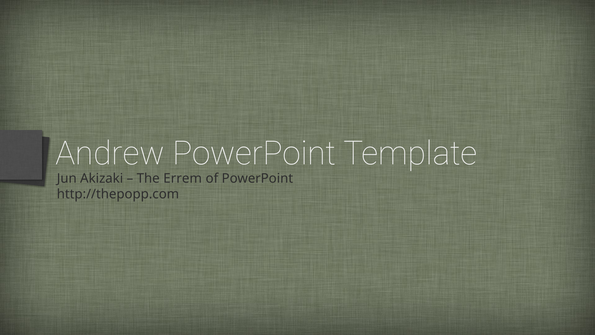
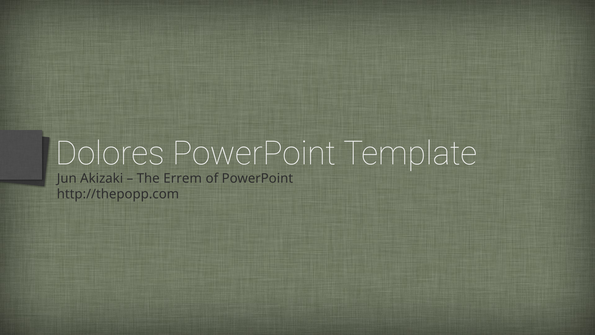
Andrew: Andrew -> Dolores (110, 153)
